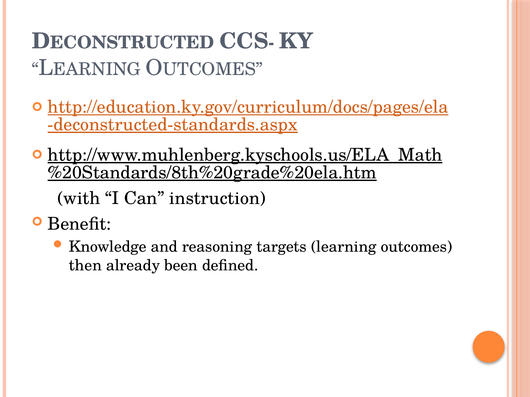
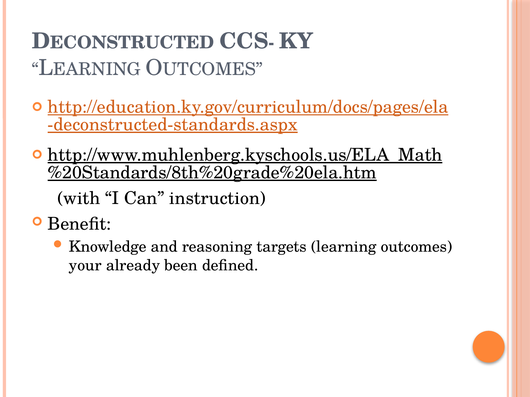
then: then -> your (85, 266)
